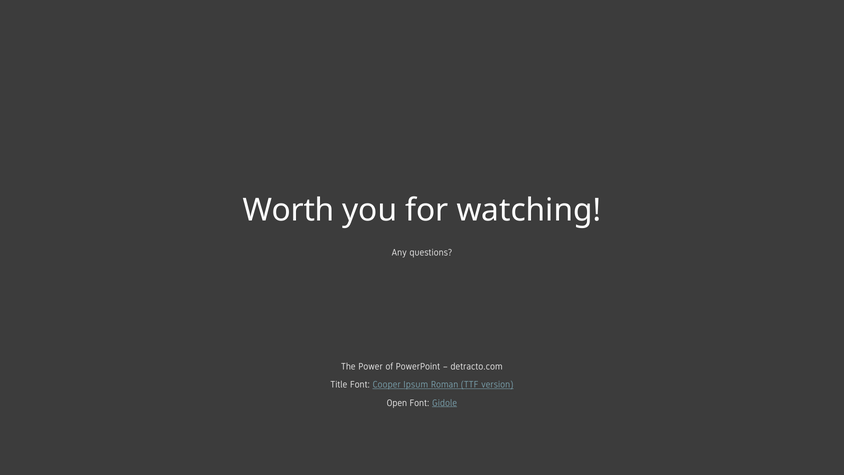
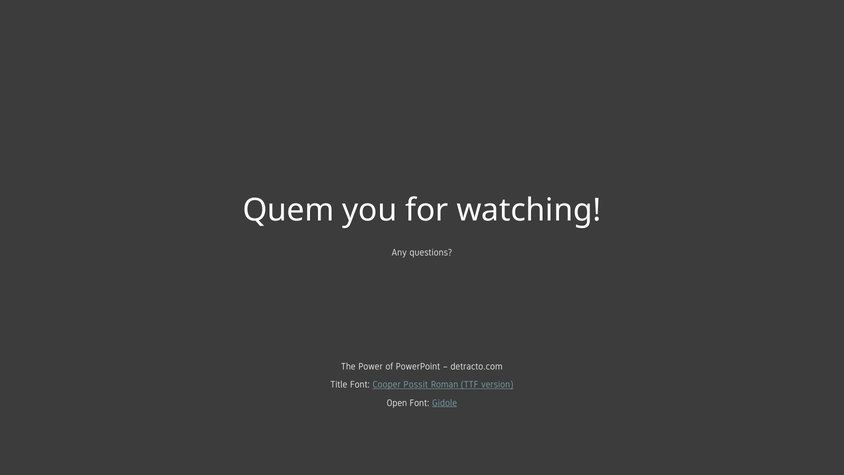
Worth: Worth -> Quem (288, 210)
Ipsum: Ipsum -> Possit (416, 384)
